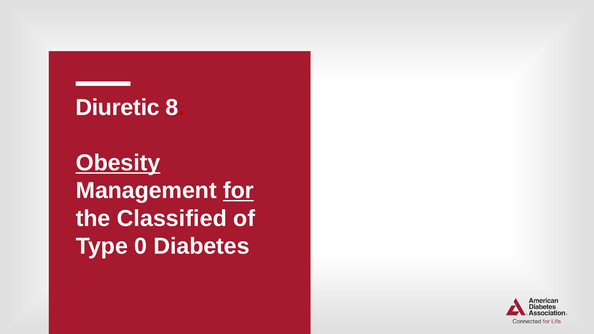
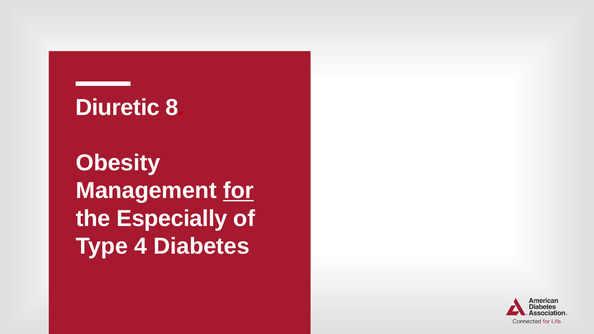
Obesity underline: present -> none (118, 163)
Classified: Classified -> Especially (172, 218)
0: 0 -> 4 (141, 246)
